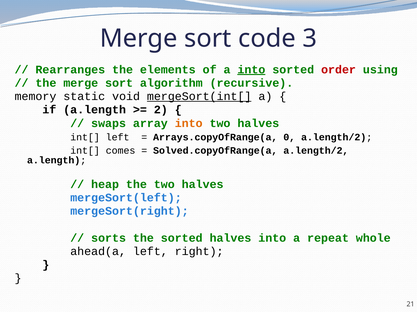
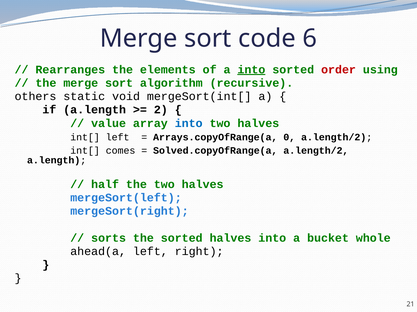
3: 3 -> 6 (310, 39)
memory: memory -> others (35, 97)
mergeSort(int[ underline: present -> none (199, 97)
swaps: swaps -> value (109, 123)
into colour: orange -> blue (189, 123)
heap: heap -> half (105, 185)
repeat: repeat -> bucket (328, 238)
